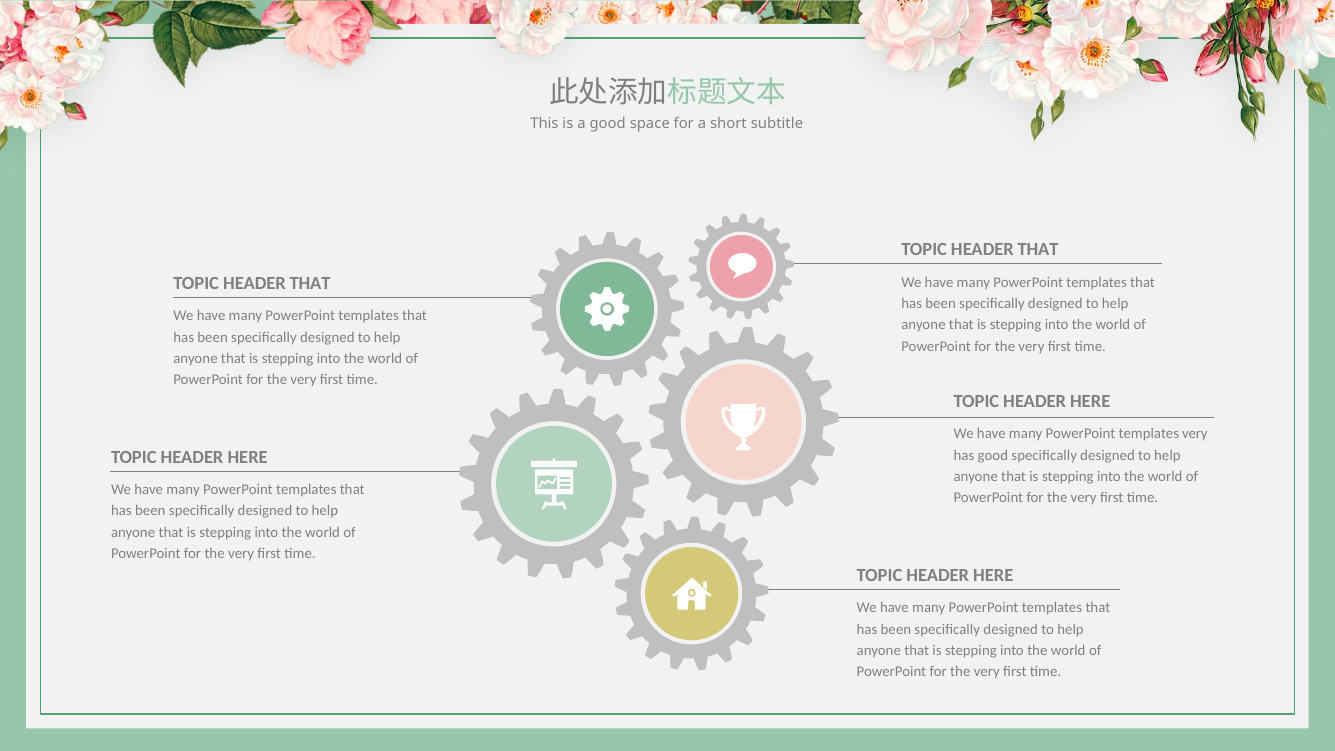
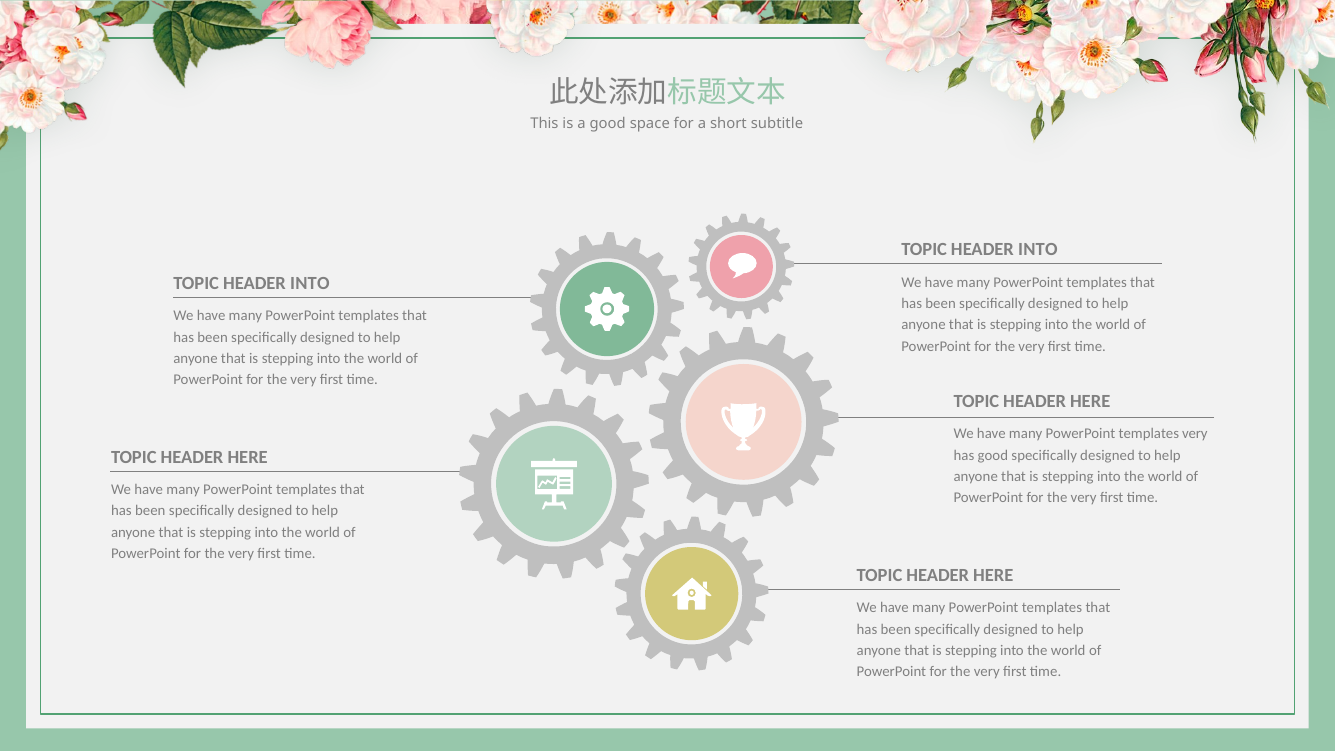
THAT: THAT -> INTO (1038, 250)
THAT: THAT -> INTO (310, 284)
